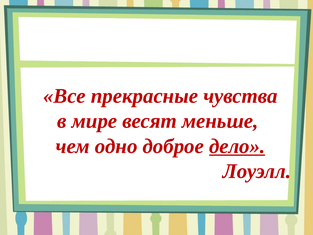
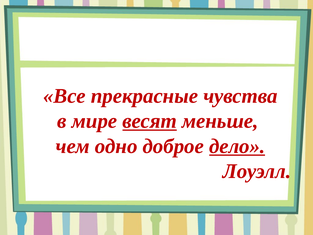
весят underline: none -> present (150, 121)
